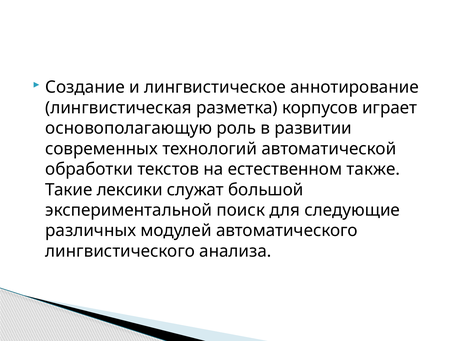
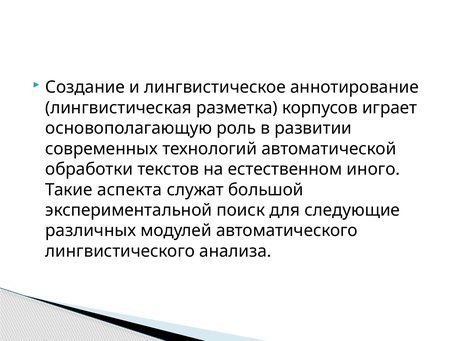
также: также -> иного (373, 169)
лексики: лексики -> аспекта (130, 189)
